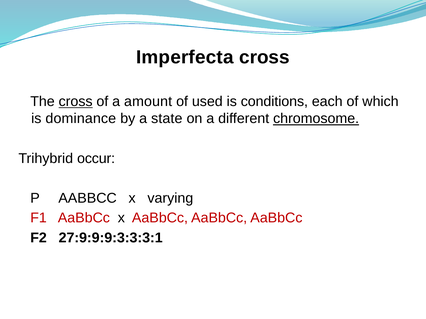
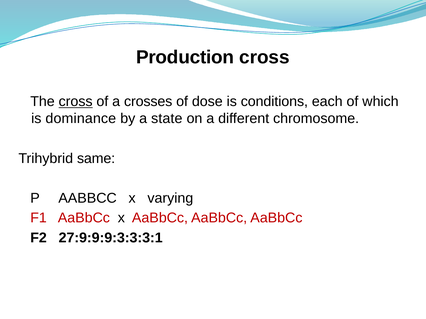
Imperfecta: Imperfecta -> Production (185, 57)
amount: amount -> crosses (148, 102)
used: used -> dose (207, 102)
chromosome underline: present -> none (316, 119)
occur: occur -> same (96, 159)
